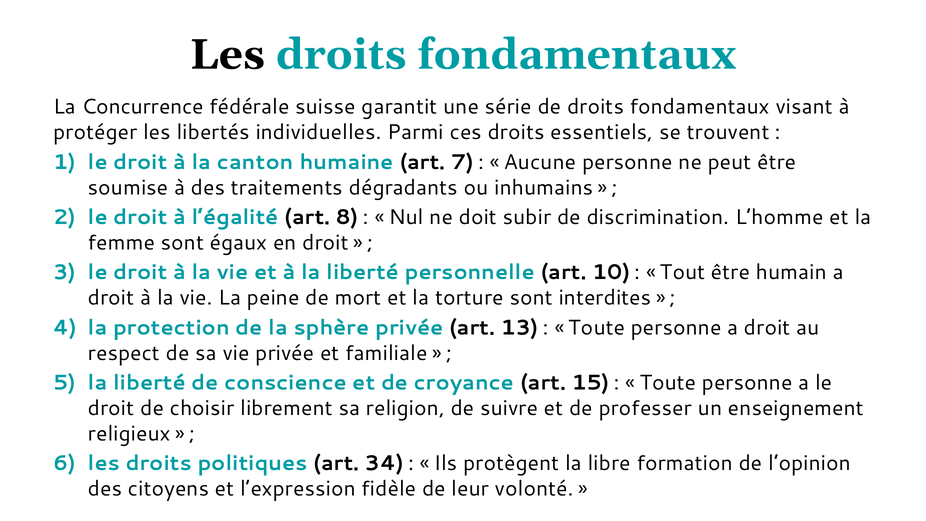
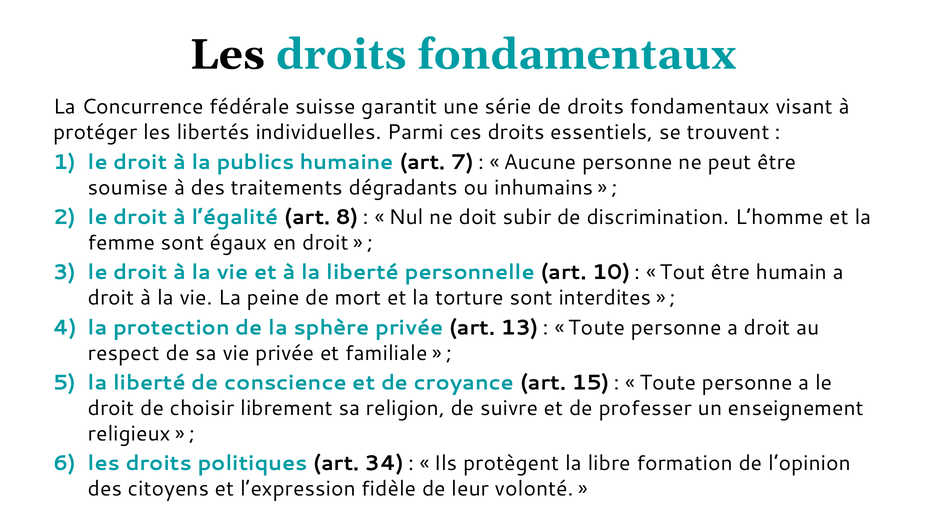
canton: canton -> publics (255, 162)
